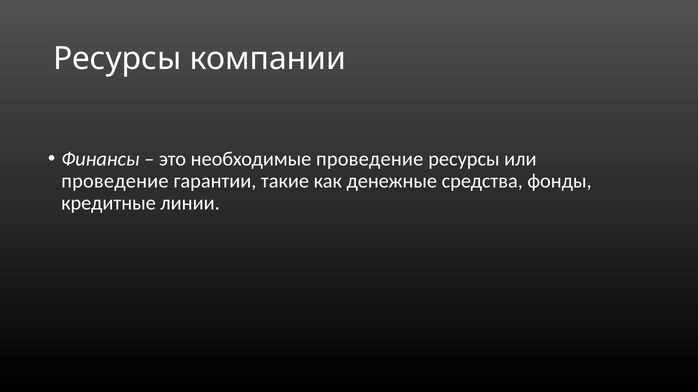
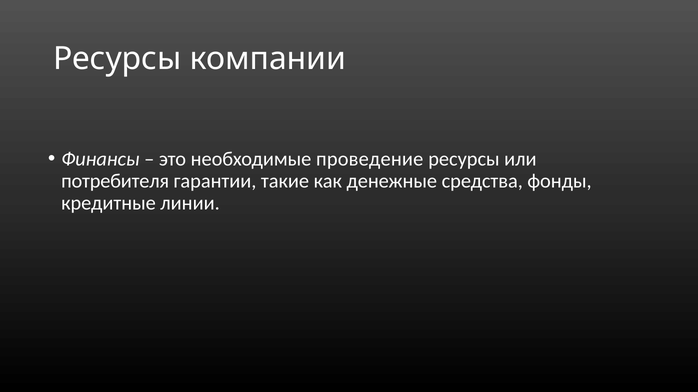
проведение: проведение -> потребителя (115, 181)
